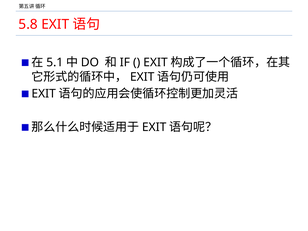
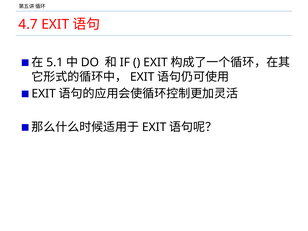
5.8: 5.8 -> 4.7 (28, 24)
